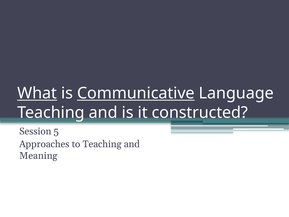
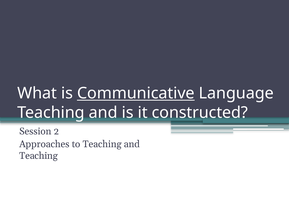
What underline: present -> none (37, 93)
5: 5 -> 2 (56, 131)
Meaning: Meaning -> Teaching (39, 155)
